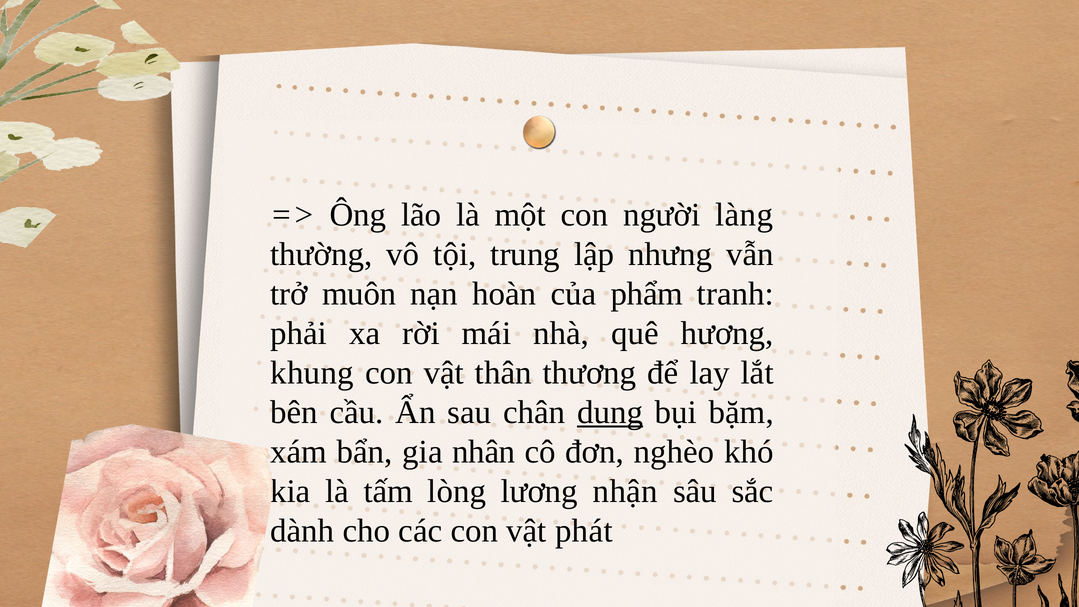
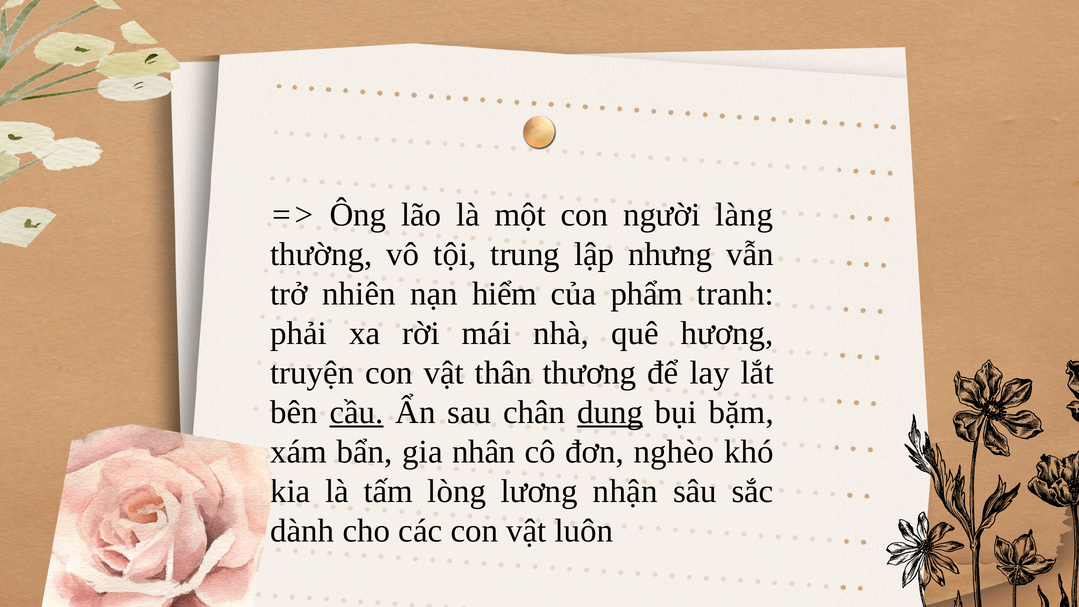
muôn: muôn -> nhiên (359, 294)
hoàn: hoàn -> hiểm (505, 294)
khung: khung -> truyện (312, 373)
cầu underline: none -> present (357, 412)
phát: phát -> luôn (584, 531)
